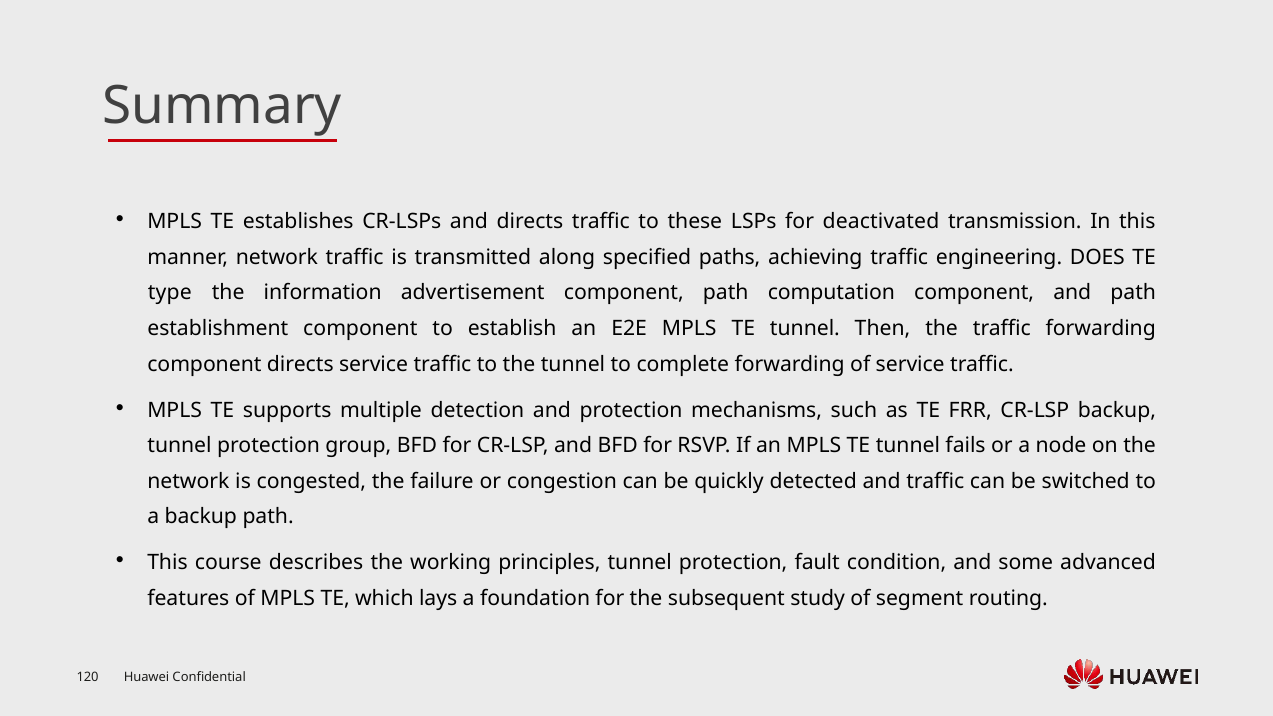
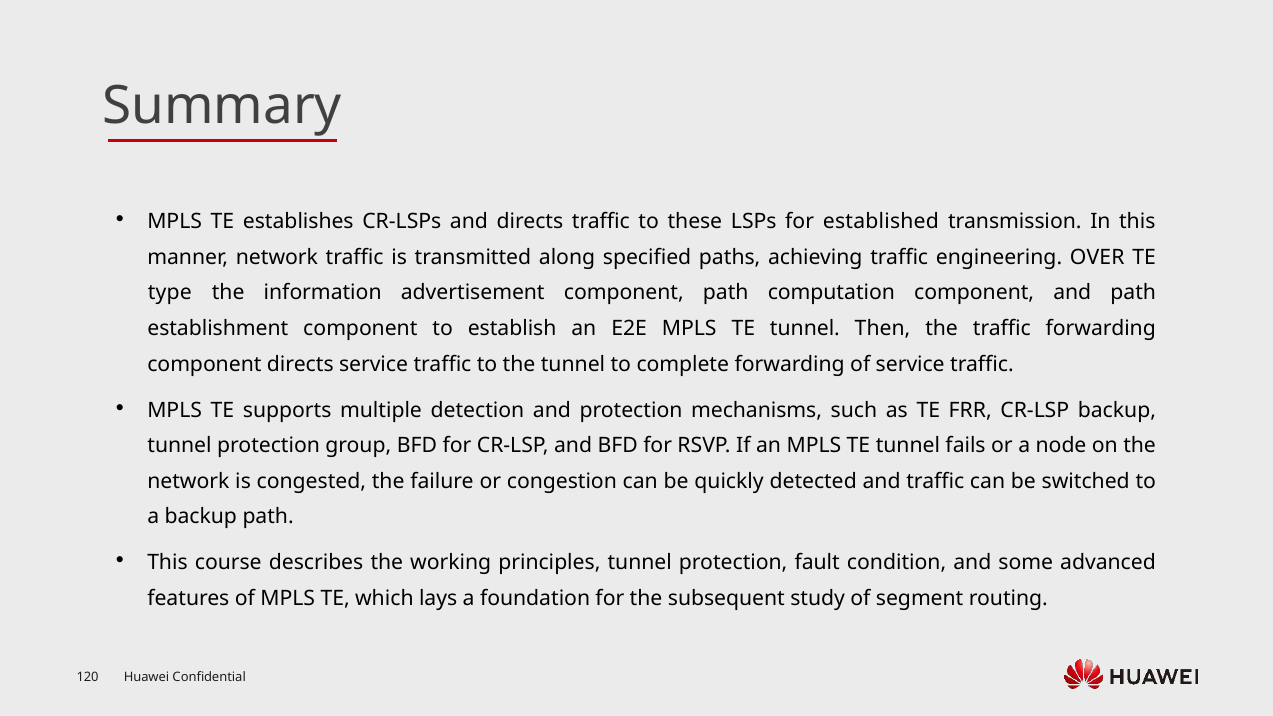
deactivated: deactivated -> established (881, 222)
DOES: DOES -> OVER (1097, 257)
